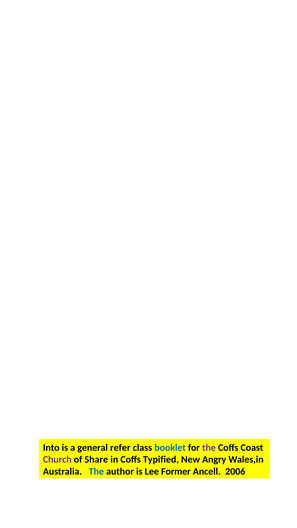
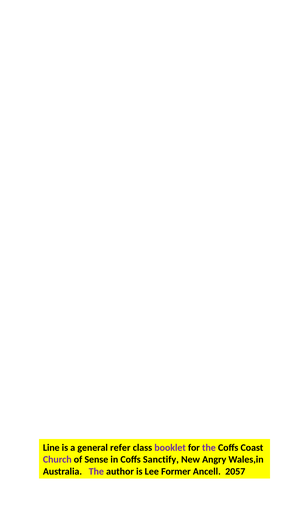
Into: Into -> Line (51, 448)
booklet colour: blue -> purple (170, 448)
Share: Share -> Sense (96, 459)
Typified: Typified -> Sanctify (161, 459)
The colour: blue -> purple (96, 471)
2006: 2006 -> 2057 (235, 471)
